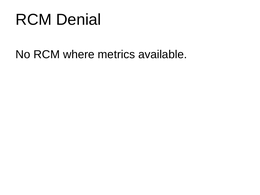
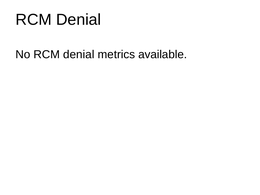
No RCM where: where -> denial (79, 55)
